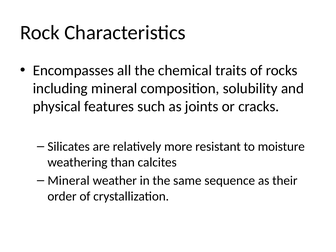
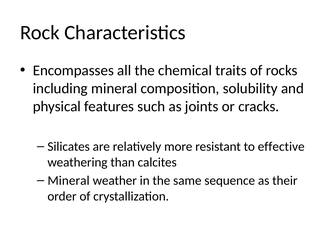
moisture: moisture -> effective (281, 147)
